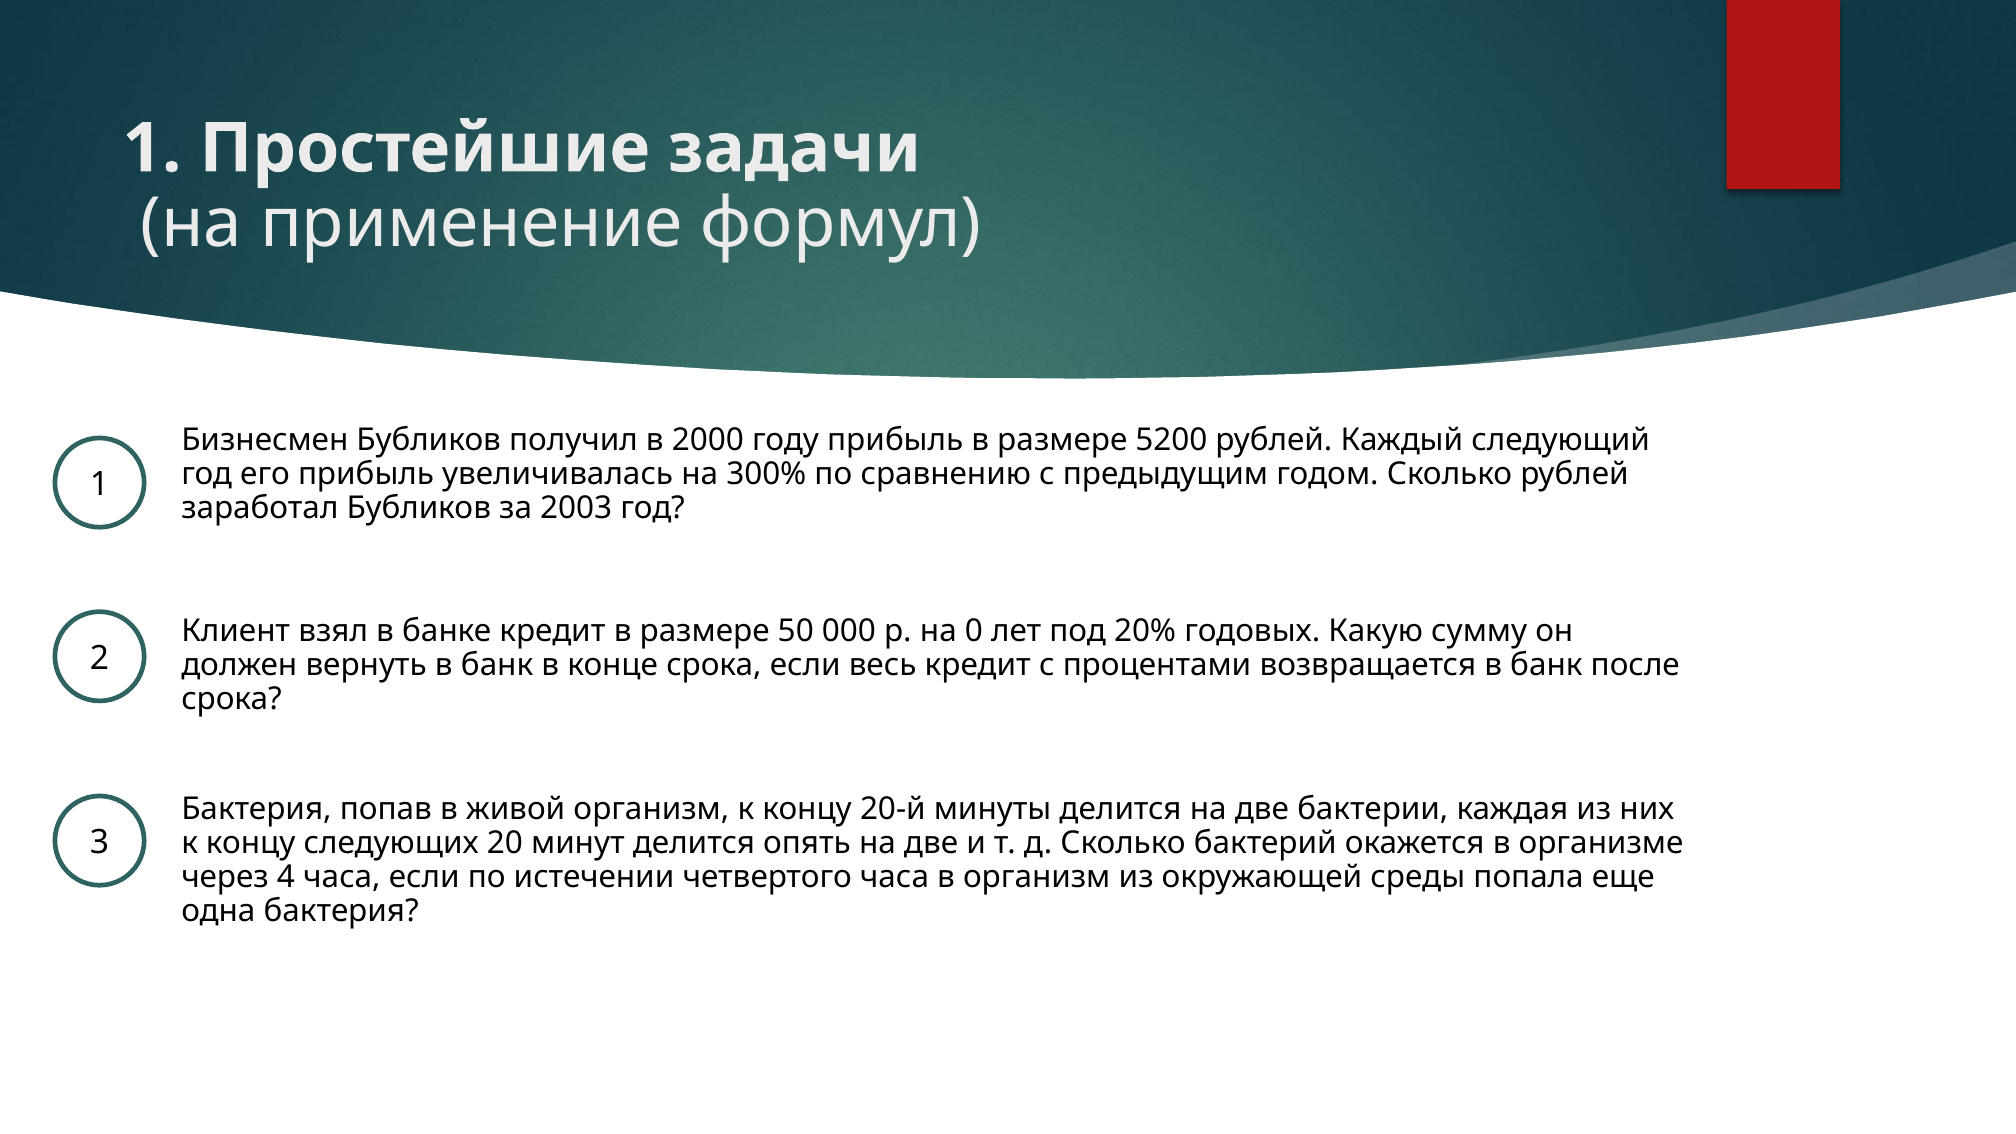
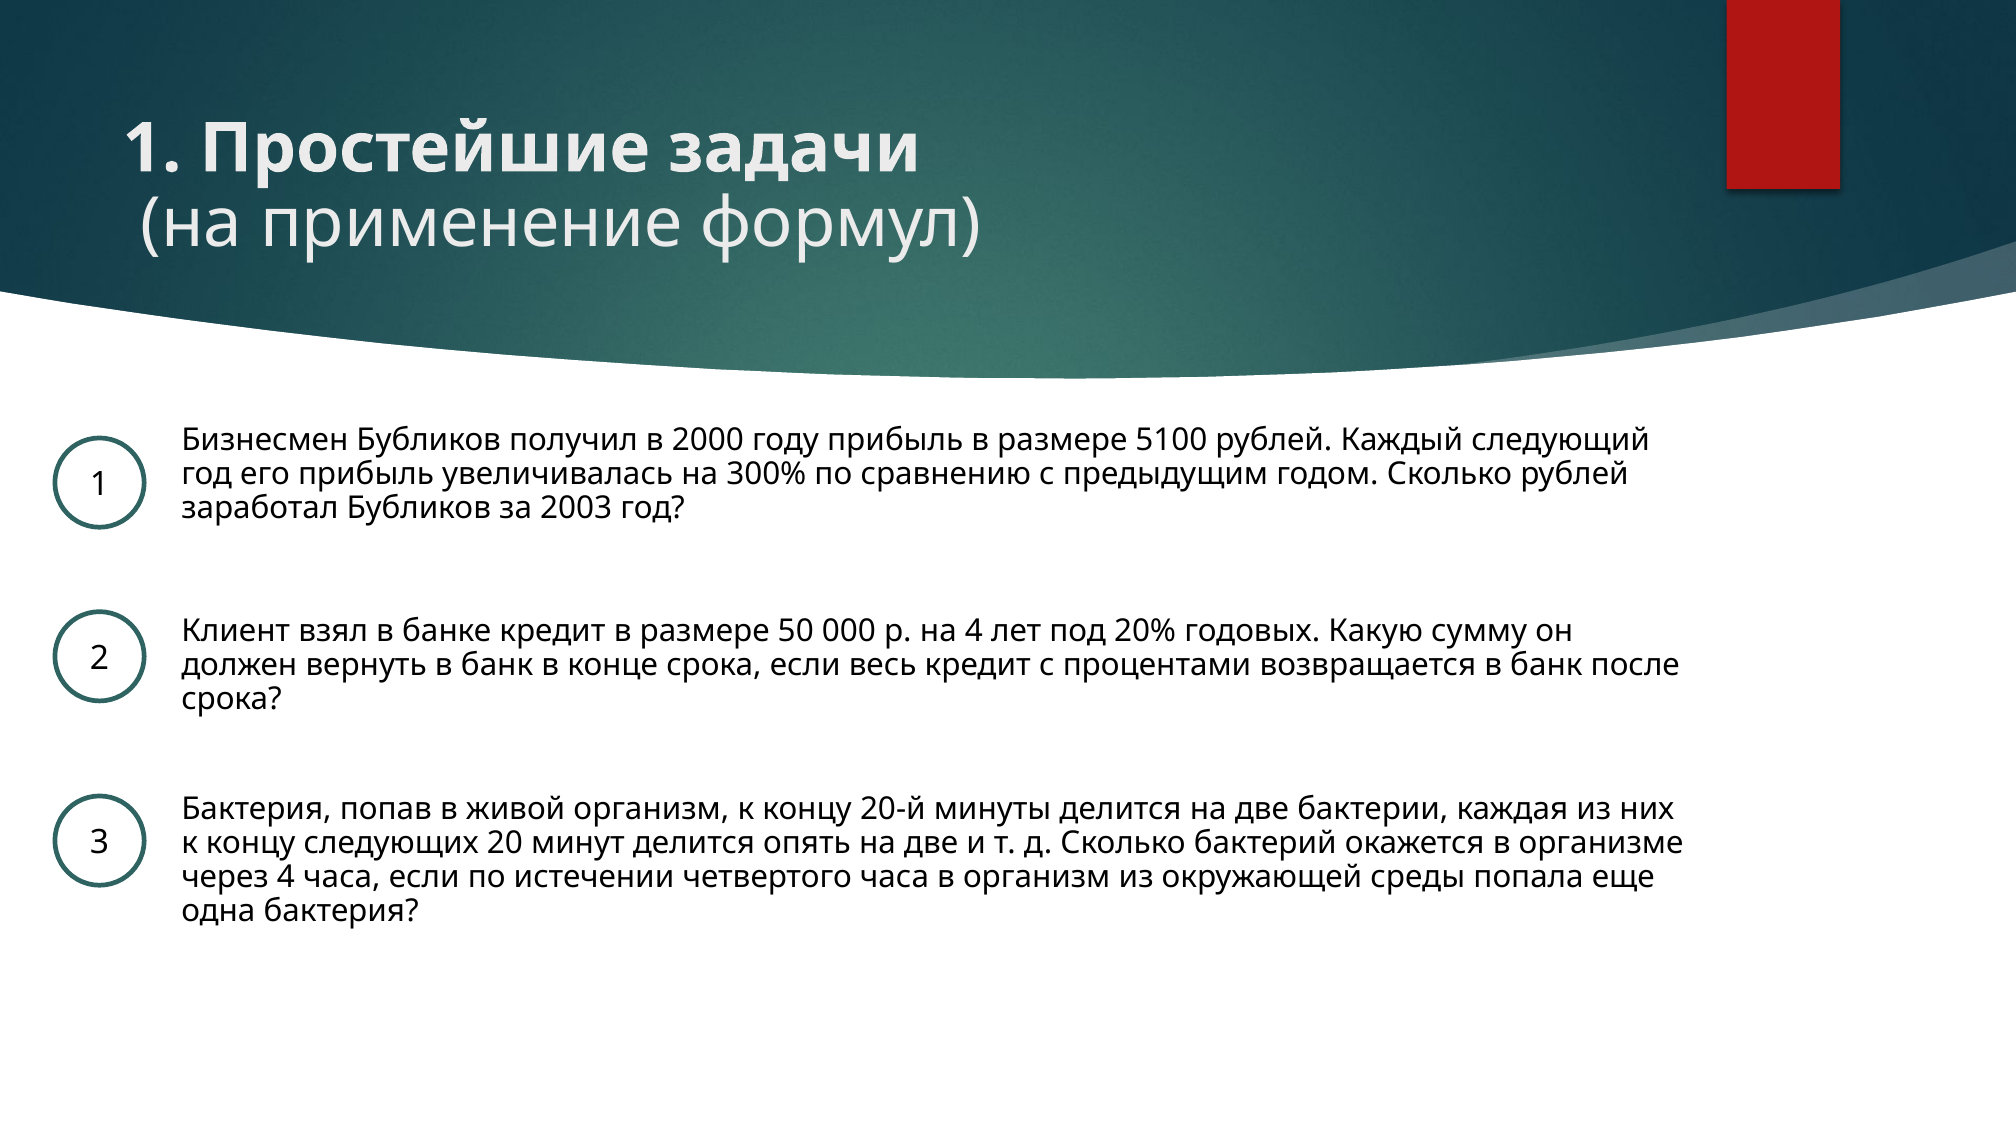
5200: 5200 -> 5100 (1171, 440)
на 0: 0 -> 4 (974, 631)
